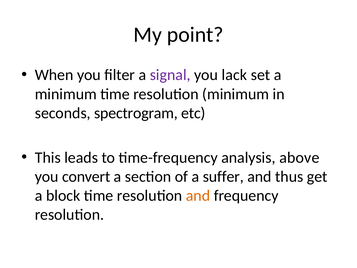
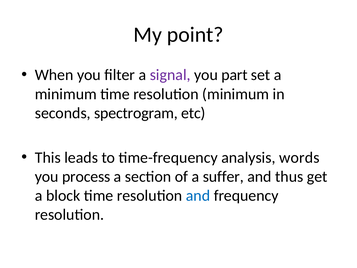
lack: lack -> part (234, 75)
above: above -> words (299, 157)
convert: convert -> process (86, 176)
and colour: orange -> blue (198, 196)
